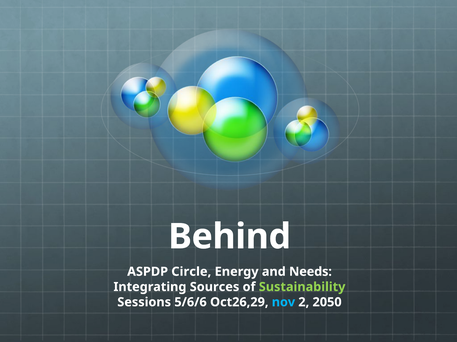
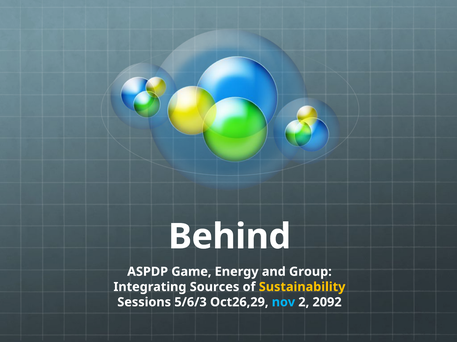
Circle: Circle -> Game (191, 272)
Needs: Needs -> Group (310, 272)
Sustainability colour: light green -> yellow (302, 287)
5/6/6: 5/6/6 -> 5/6/3 (191, 303)
2050: 2050 -> 2092 (327, 303)
